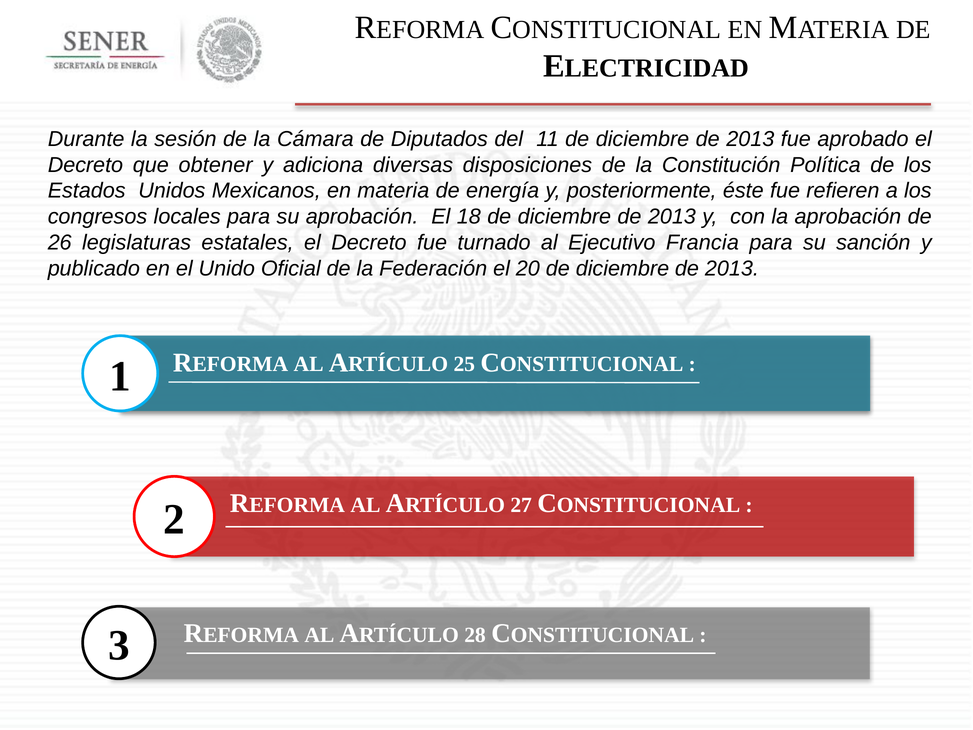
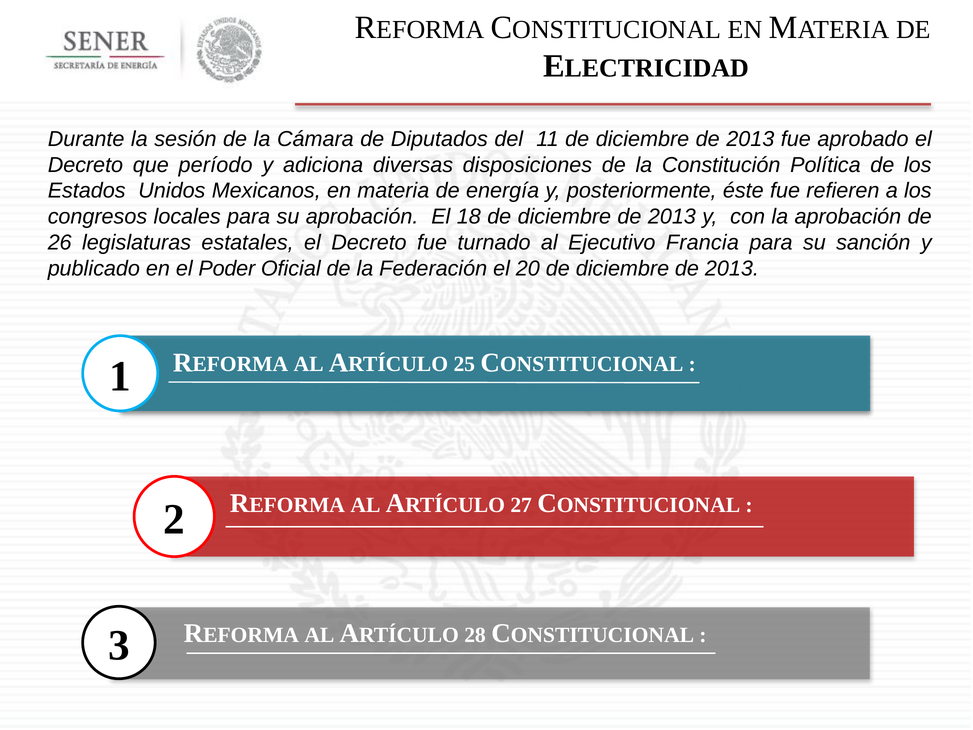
obtener: obtener -> período (216, 165)
Unido: Unido -> Poder (227, 269)
